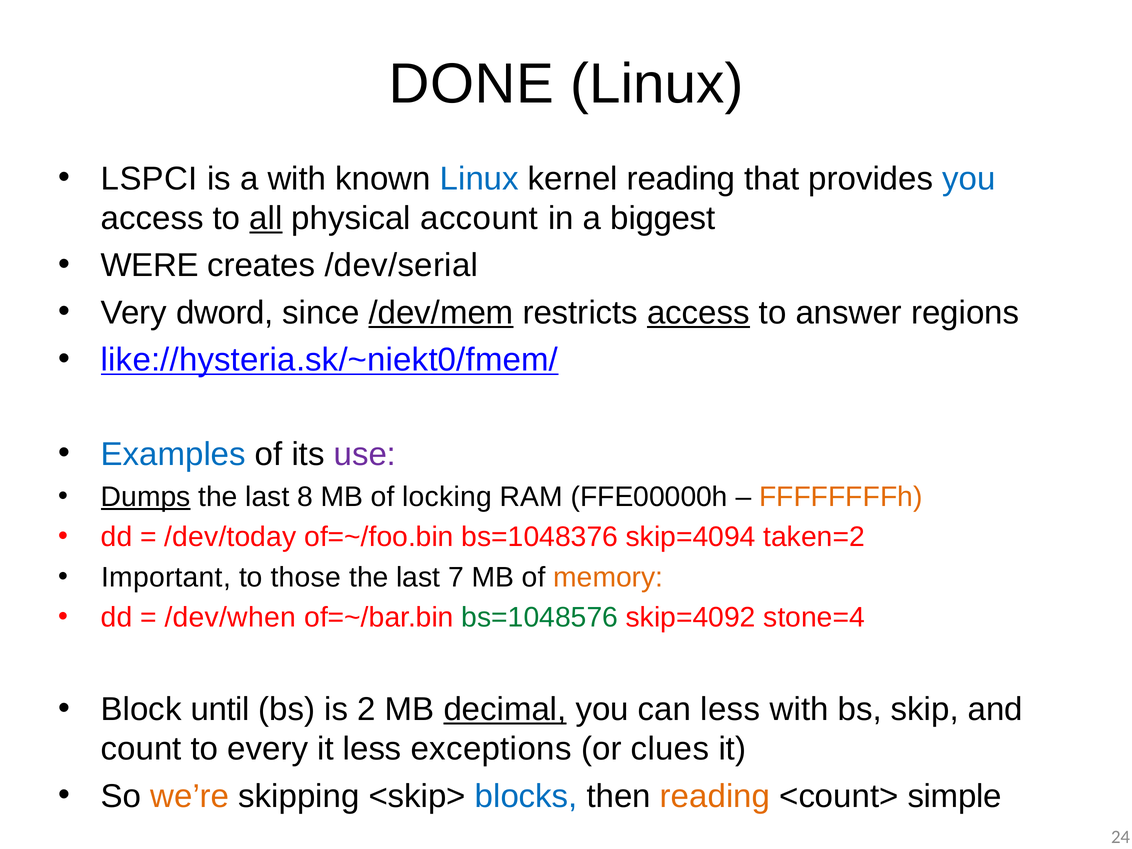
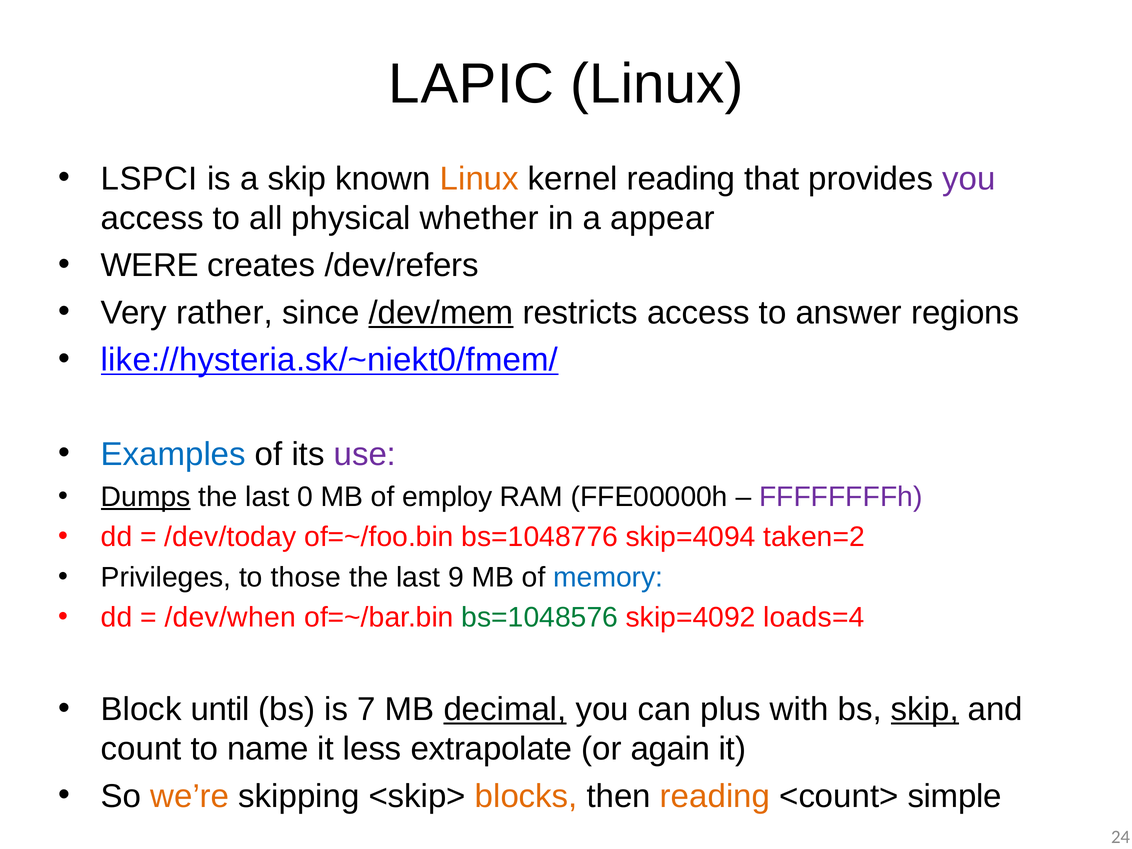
DONE: DONE -> LAPIC (471, 84)
a with: with -> skip (297, 179)
Linux colour: blue -> orange (479, 179)
you colour: blue -> purple (969, 179)
all underline: present -> none (266, 218)
account: account -> whether (479, 218)
biggest: biggest -> appear (663, 218)
/dev/serial: /dev/serial -> /dev/refers (402, 266)
dword: dword -> rather (224, 313)
access underline: present -> none (698, 313)
8: 8 -> 0 (305, 497)
locking: locking -> employ (447, 497)
FFFFFFFFh colour: orange -> purple (841, 497)
bs=1048376: bs=1048376 -> bs=1048776 (540, 537)
Important: Important -> Privileges (166, 577)
7: 7 -> 9 (456, 577)
memory colour: orange -> blue (608, 577)
stone=4: stone=4 -> loads=4 (814, 618)
2: 2 -> 7 (367, 709)
can less: less -> plus (731, 709)
skip underline: none -> present (925, 709)
every: every -> name (268, 749)
exceptions: exceptions -> extrapolate (491, 749)
clues: clues -> again (670, 749)
blocks colour: blue -> orange (526, 796)
